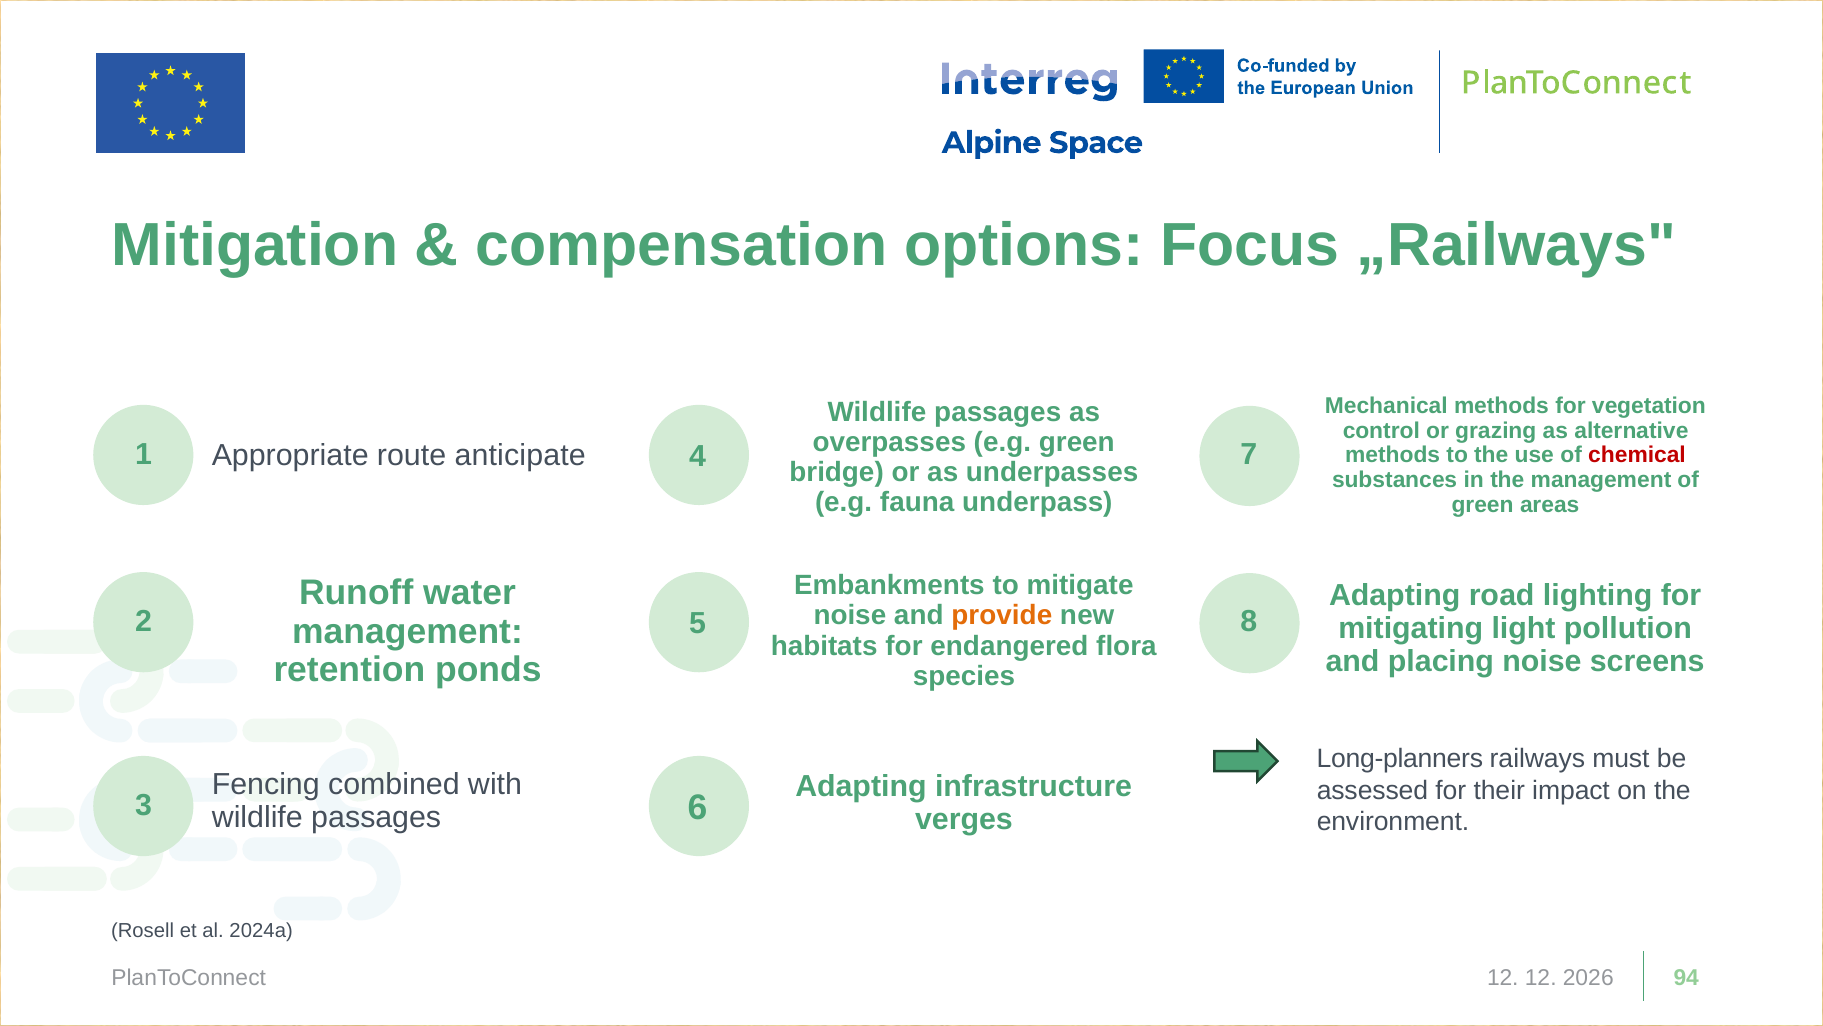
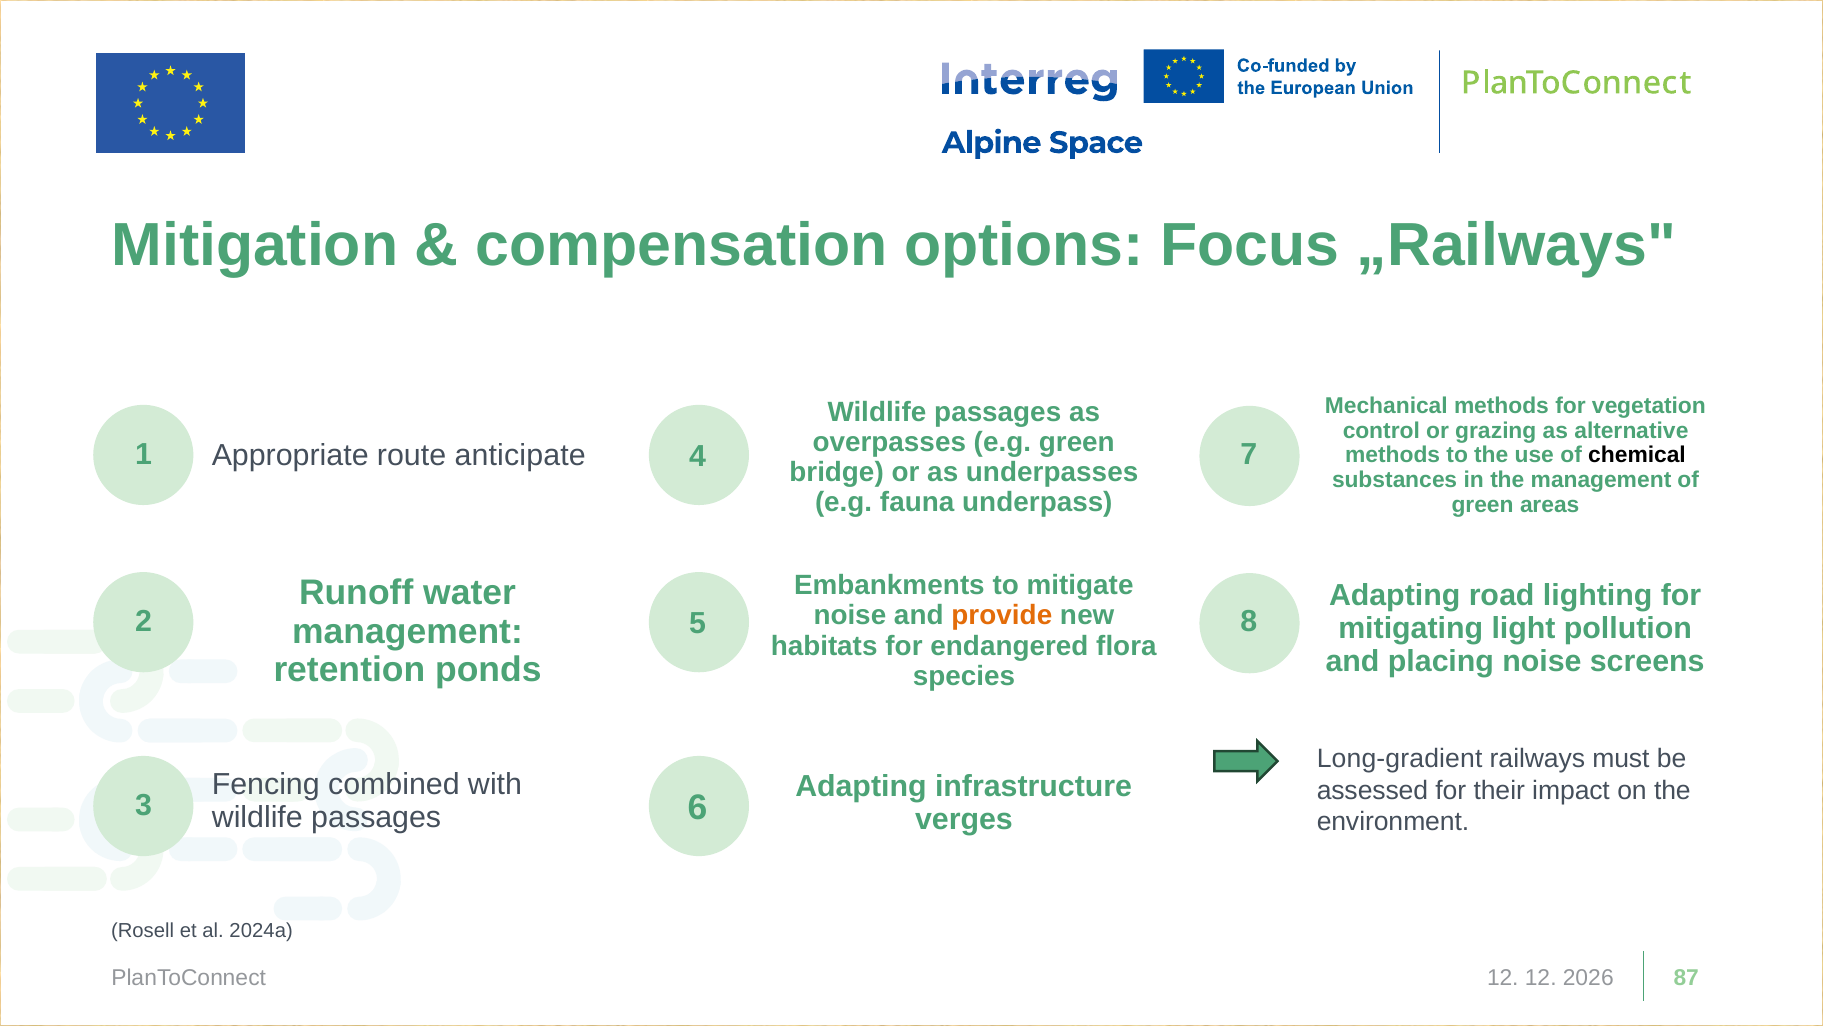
chemical colour: red -> black (1637, 455)
Long-planners: Long-planners -> Long-gradient (1400, 758)
94: 94 -> 87 (1686, 977)
